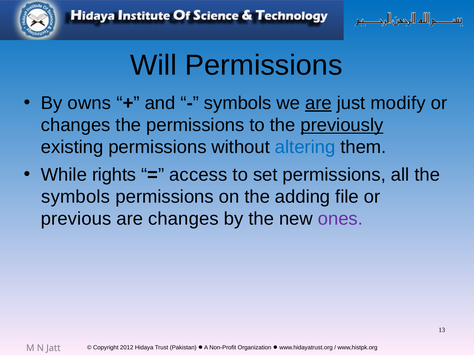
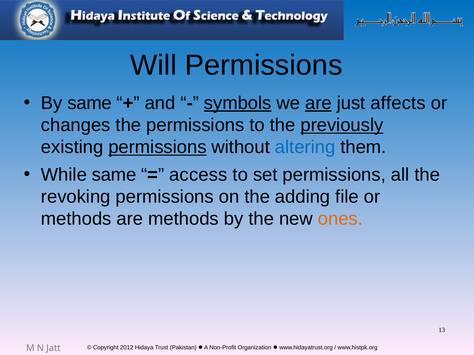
By owns: owns -> same (90, 103)
symbols underline: none -> present (238, 103)
modify: modify -> affects (398, 103)
permissions underline: none -> present (157, 147)
While rights: rights -> same (114, 175)
symbols: symbols -> revoking (76, 197)
previous: previous -> methods (76, 219)
are changes: changes -> methods (184, 219)
ones colour: purple -> orange (340, 219)
